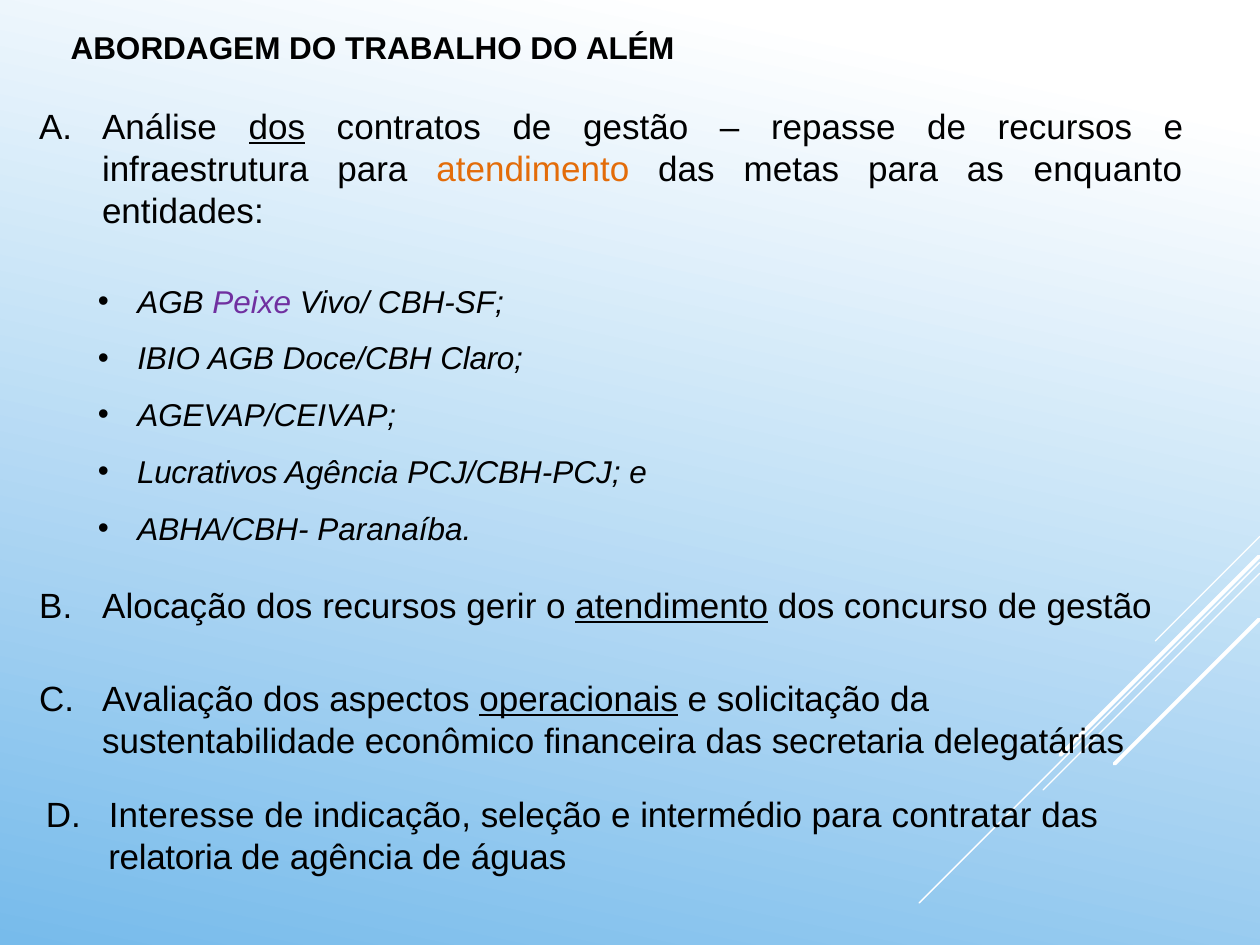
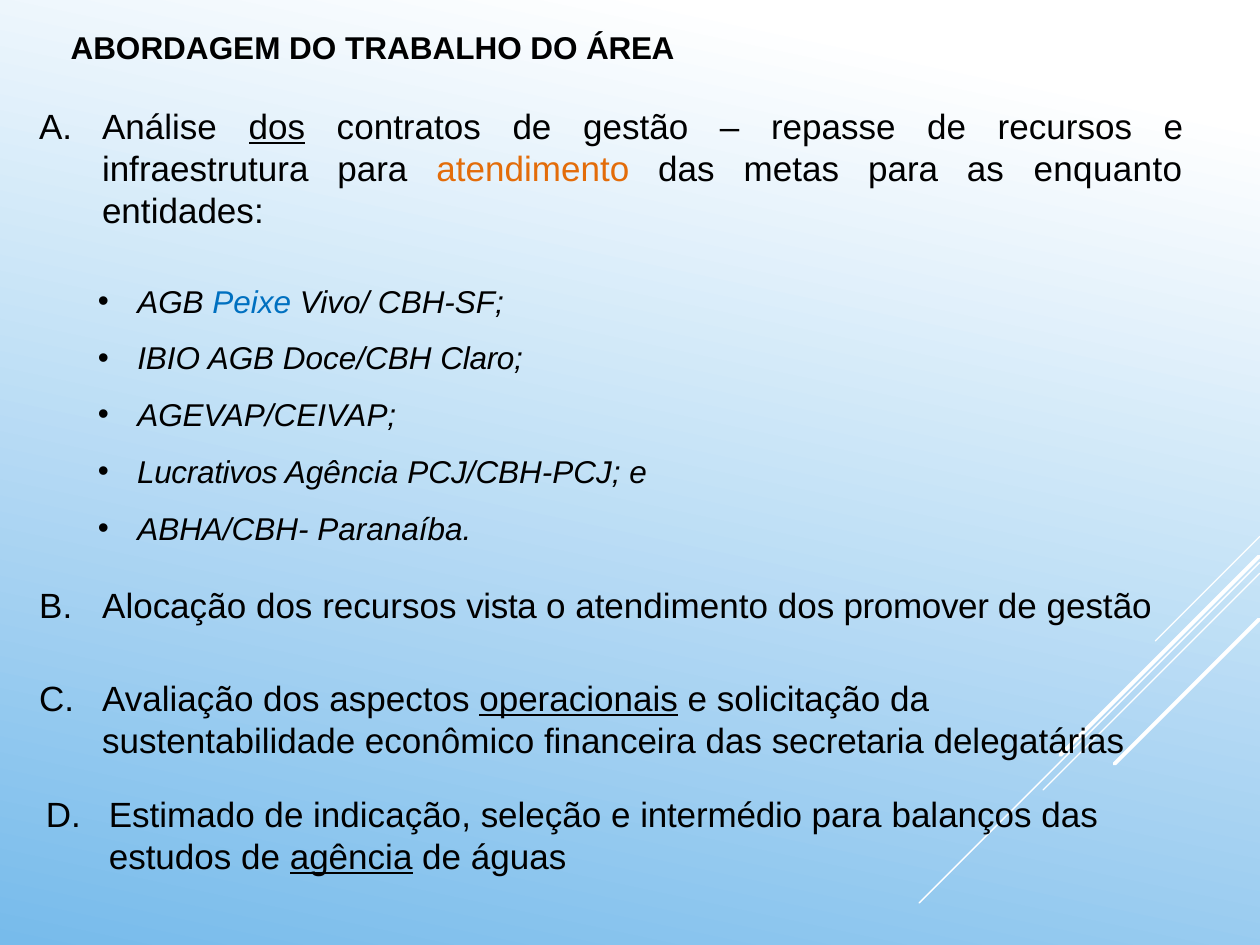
ALÉM: ALÉM -> ÁREA (630, 49)
Peixe colour: purple -> blue (252, 303)
gerir: gerir -> vista (502, 607)
atendimento underline: present -> none (672, 607)
concurso: concurso -> promover (916, 607)
Interesse: Interesse -> Estimado (182, 816)
contratar: contratar -> balanços (962, 816)
relatoria: relatoria -> estudos (170, 858)
agência underline: none -> present (351, 858)
